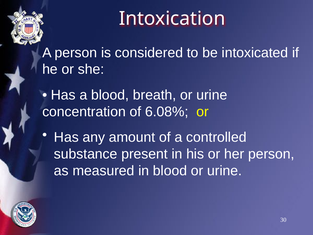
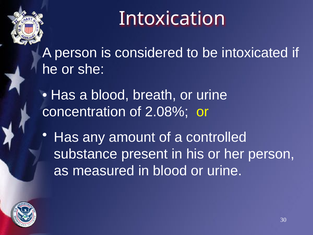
6.08%: 6.08% -> 2.08% (167, 112)
